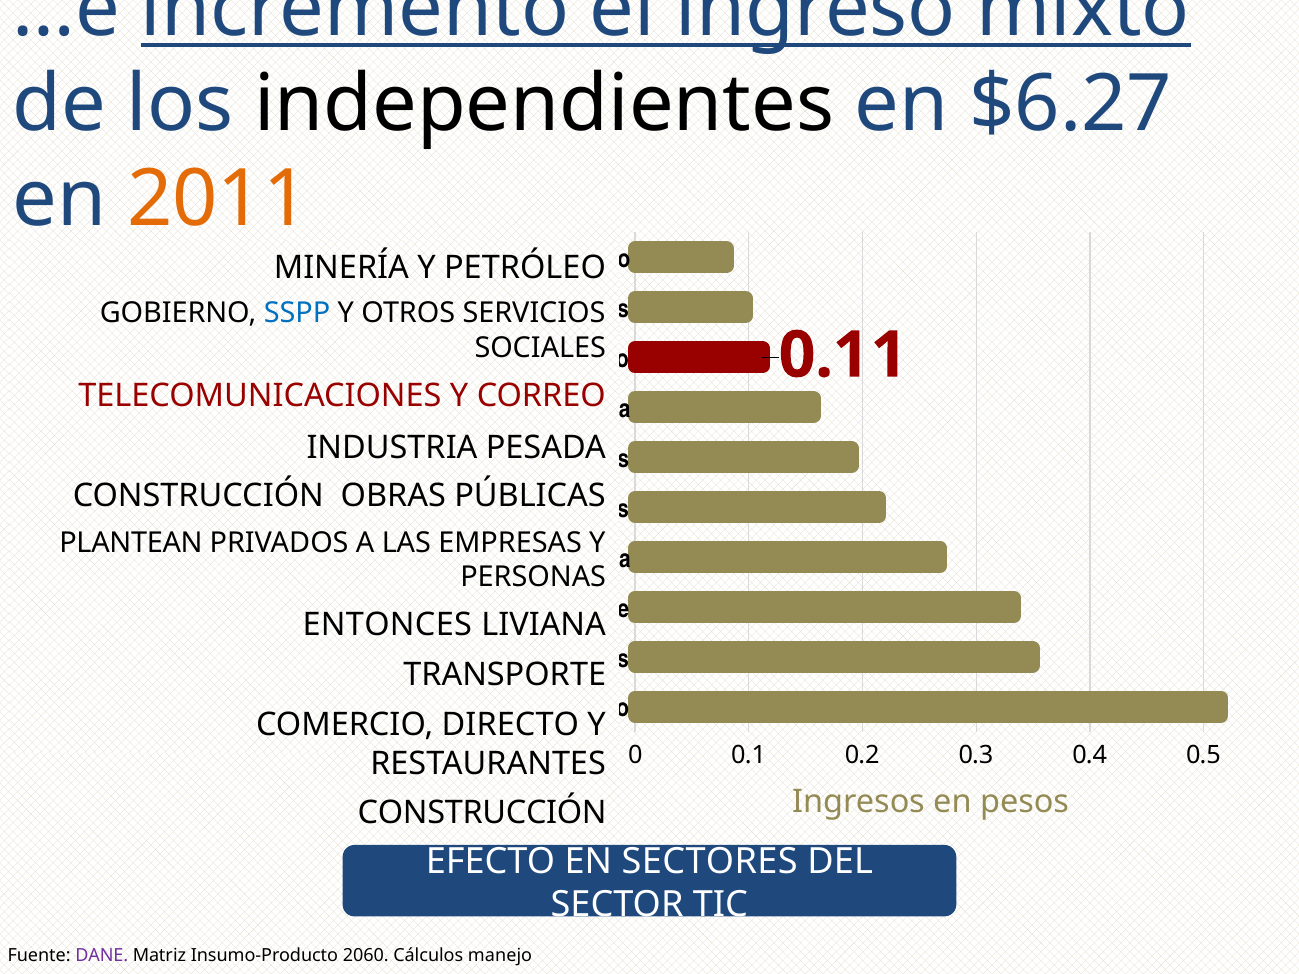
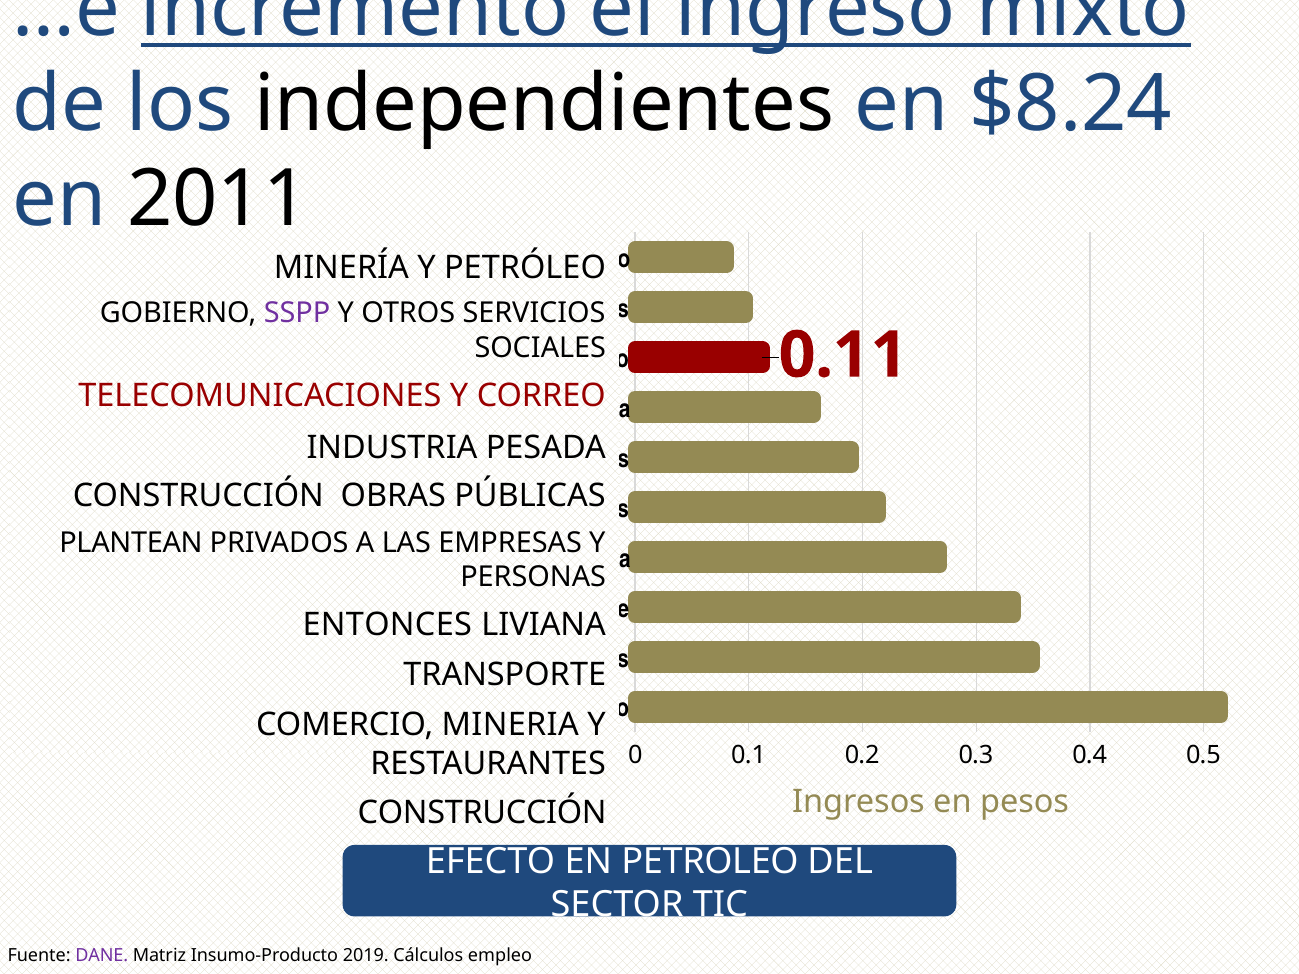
$6.27: $6.27 -> $8.24 (1071, 104)
2011 colour: orange -> black (218, 200)
SSPP colour: blue -> purple (297, 313)
COMERCIO DIRECTO: DIRECTO -> MINERIA (510, 725)
EN SECTORES: SECTORES -> PETRÓLEO (710, 862)
2060: 2060 -> 2019 (366, 956)
manejo: manejo -> empleo (500, 956)
